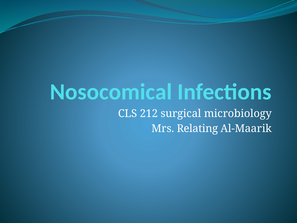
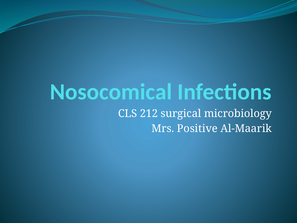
Relating: Relating -> Positive (197, 129)
